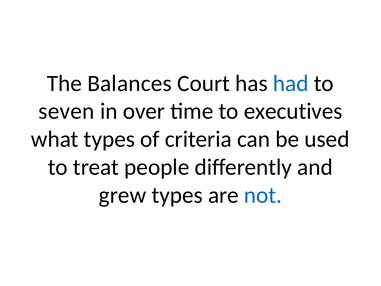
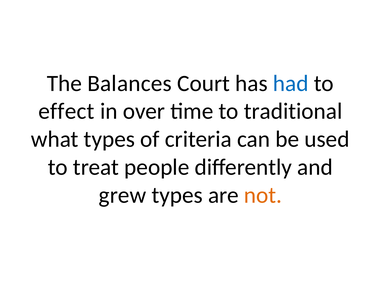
seven: seven -> effect (66, 111)
executives: executives -> traditional (293, 111)
not colour: blue -> orange (263, 195)
